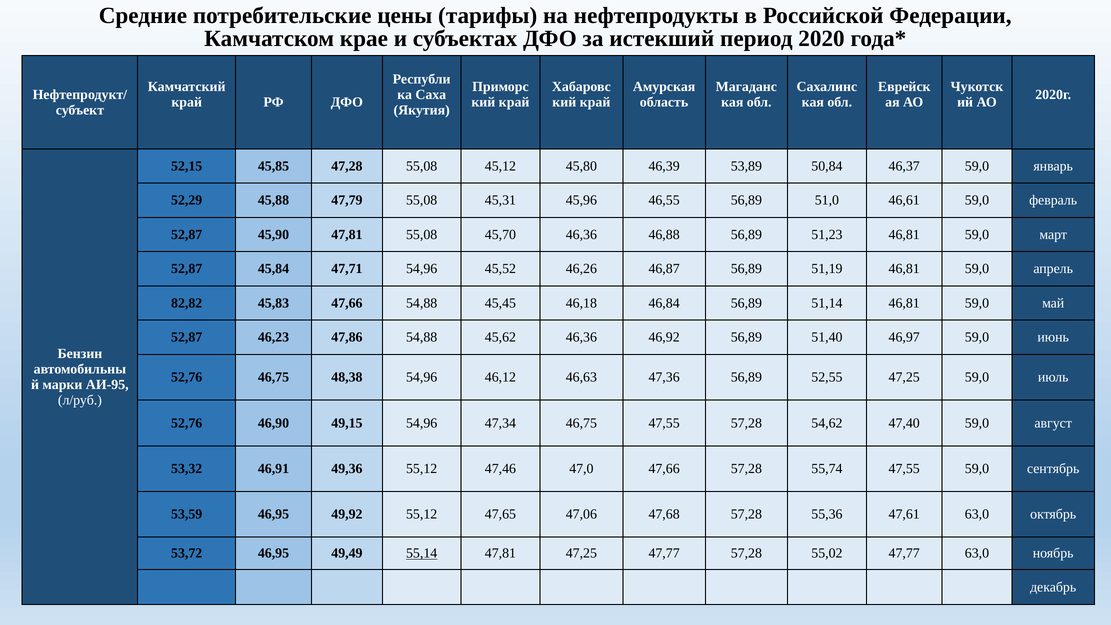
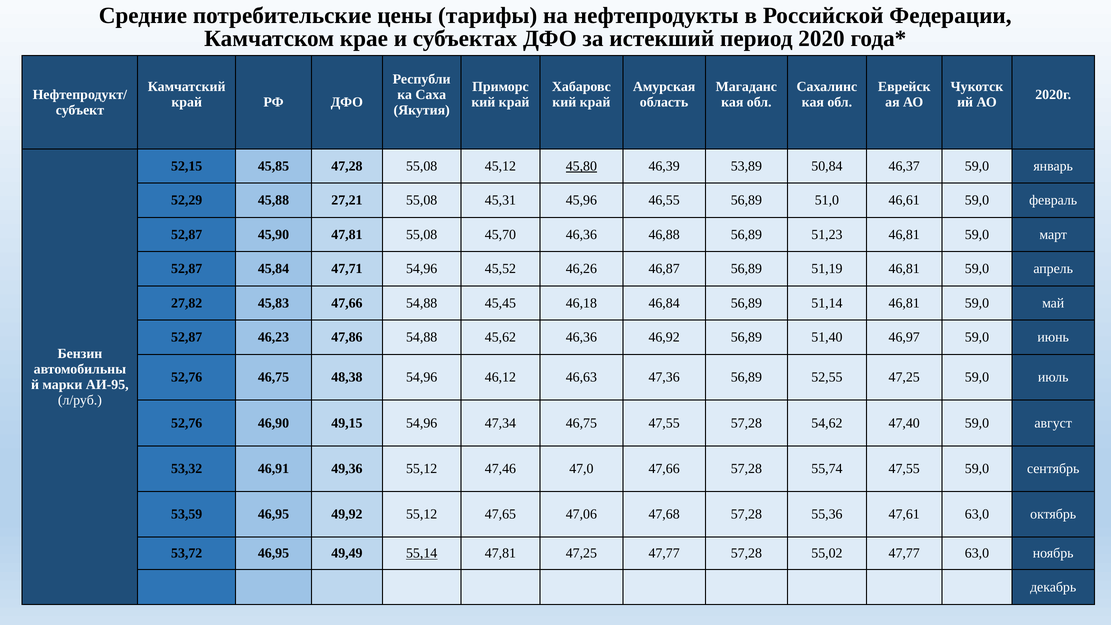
45,80 underline: none -> present (581, 166)
47,79: 47,79 -> 27,21 (347, 200)
82,82: 82,82 -> 27,82 (187, 303)
